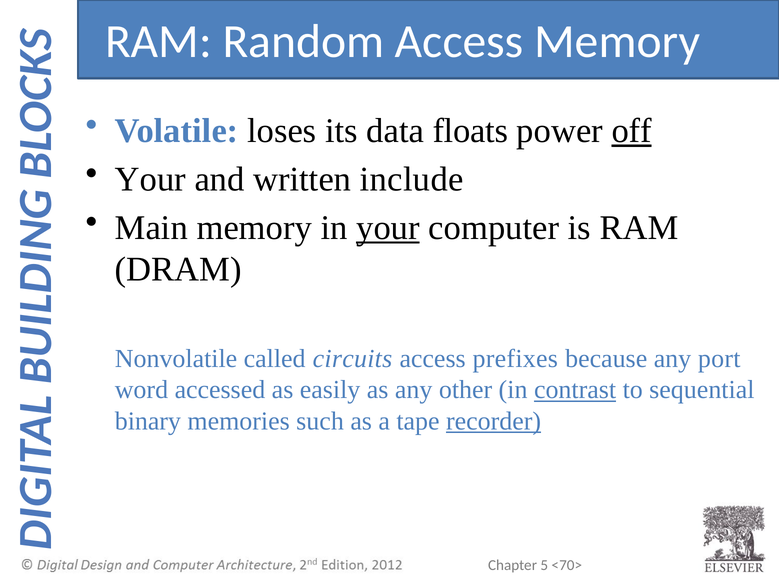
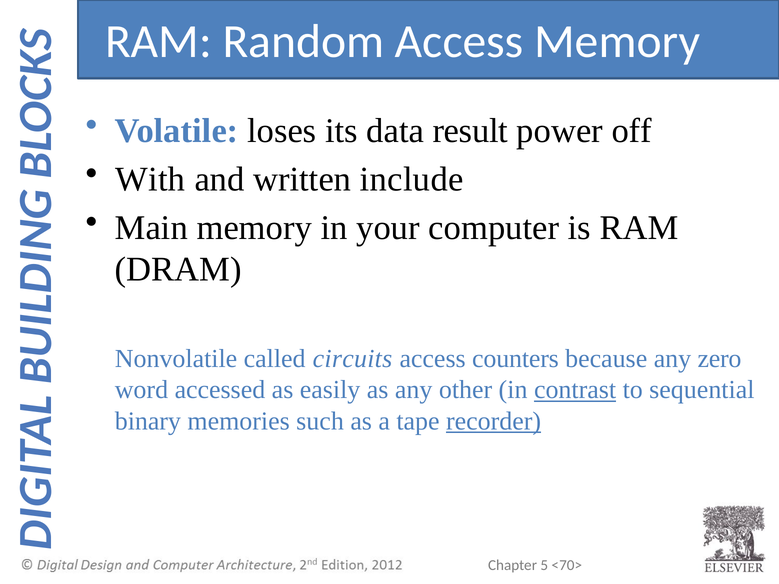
floats: floats -> result (470, 131)
off underline: present -> none (632, 131)
Your: Your -> With (150, 179)
your underline: present -> none (388, 228)
prefixes: prefixes -> counters (515, 359)
port: port -> zero (719, 359)
